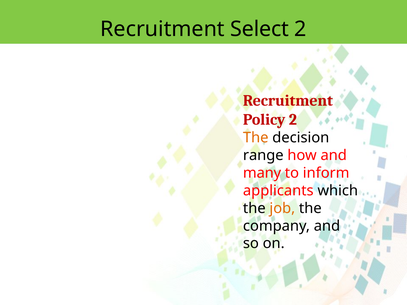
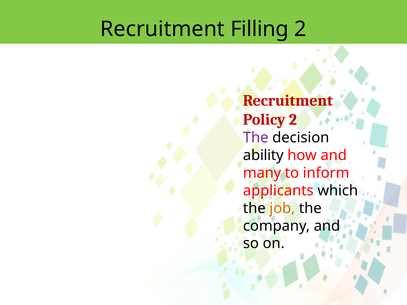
Select: Select -> Filling (260, 29)
The colour: orange -> purple (256, 138)
range: range -> ability (263, 156)
